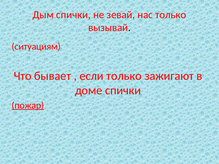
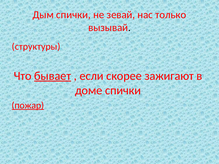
ситуациям: ситуациям -> структуры (36, 47)
бывает underline: none -> present (53, 76)
если только: только -> скорее (124, 76)
